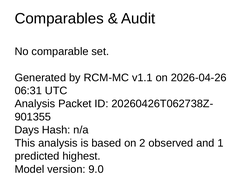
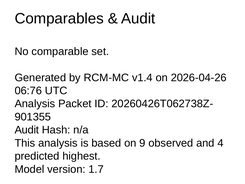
v1.1: v1.1 -> v1.4 (142, 78)
06:31: 06:31 -> 06:76 (28, 91)
Days: Days -> Audit (27, 130)
2: 2 -> 9 (142, 143)
1: 1 -> 4 (221, 143)
9.0: 9.0 -> 1.7 (96, 169)
